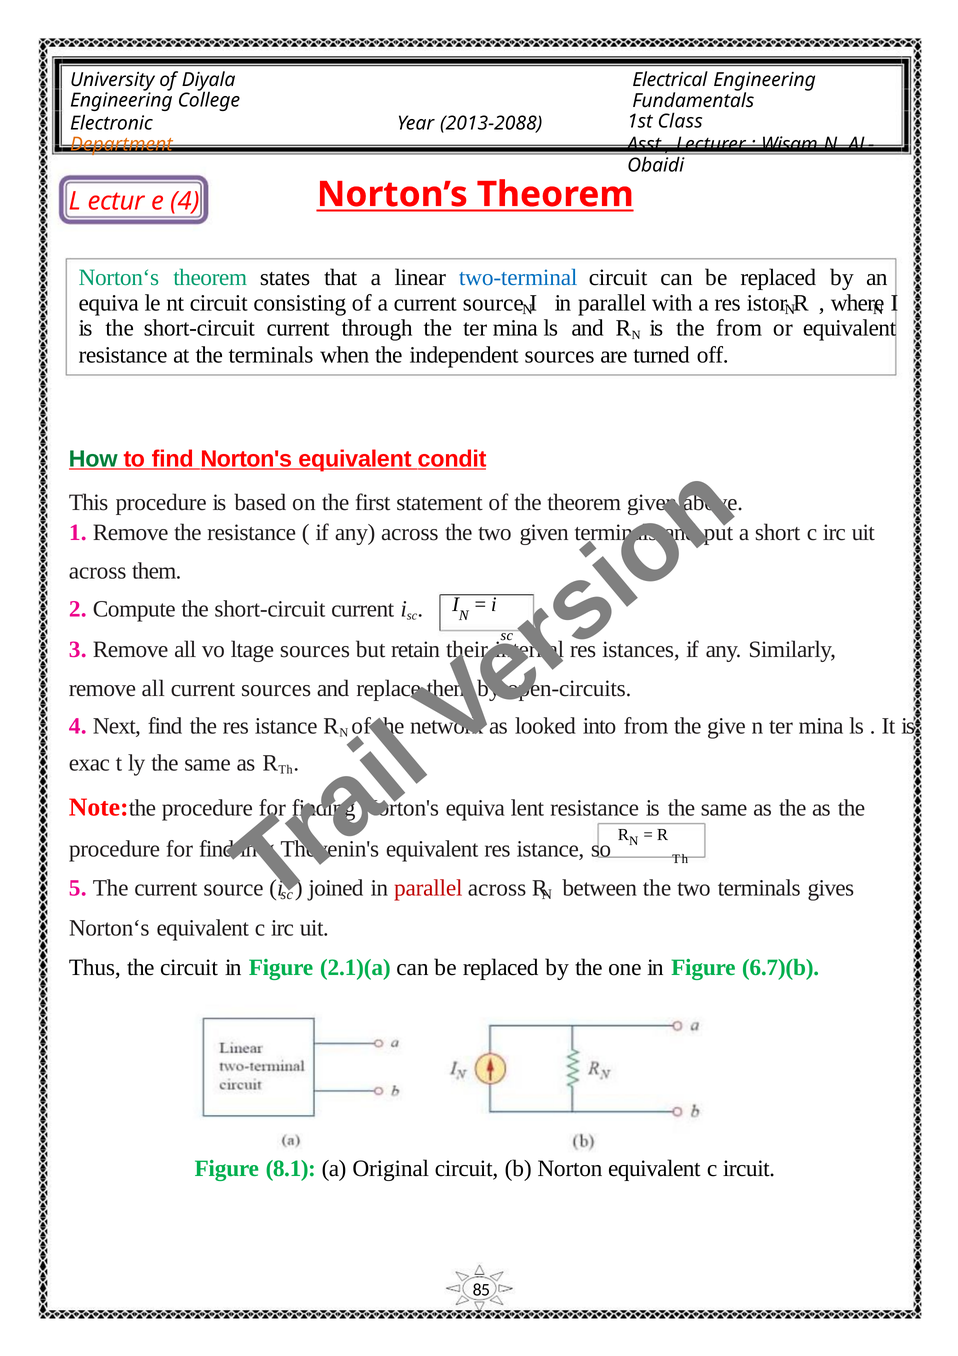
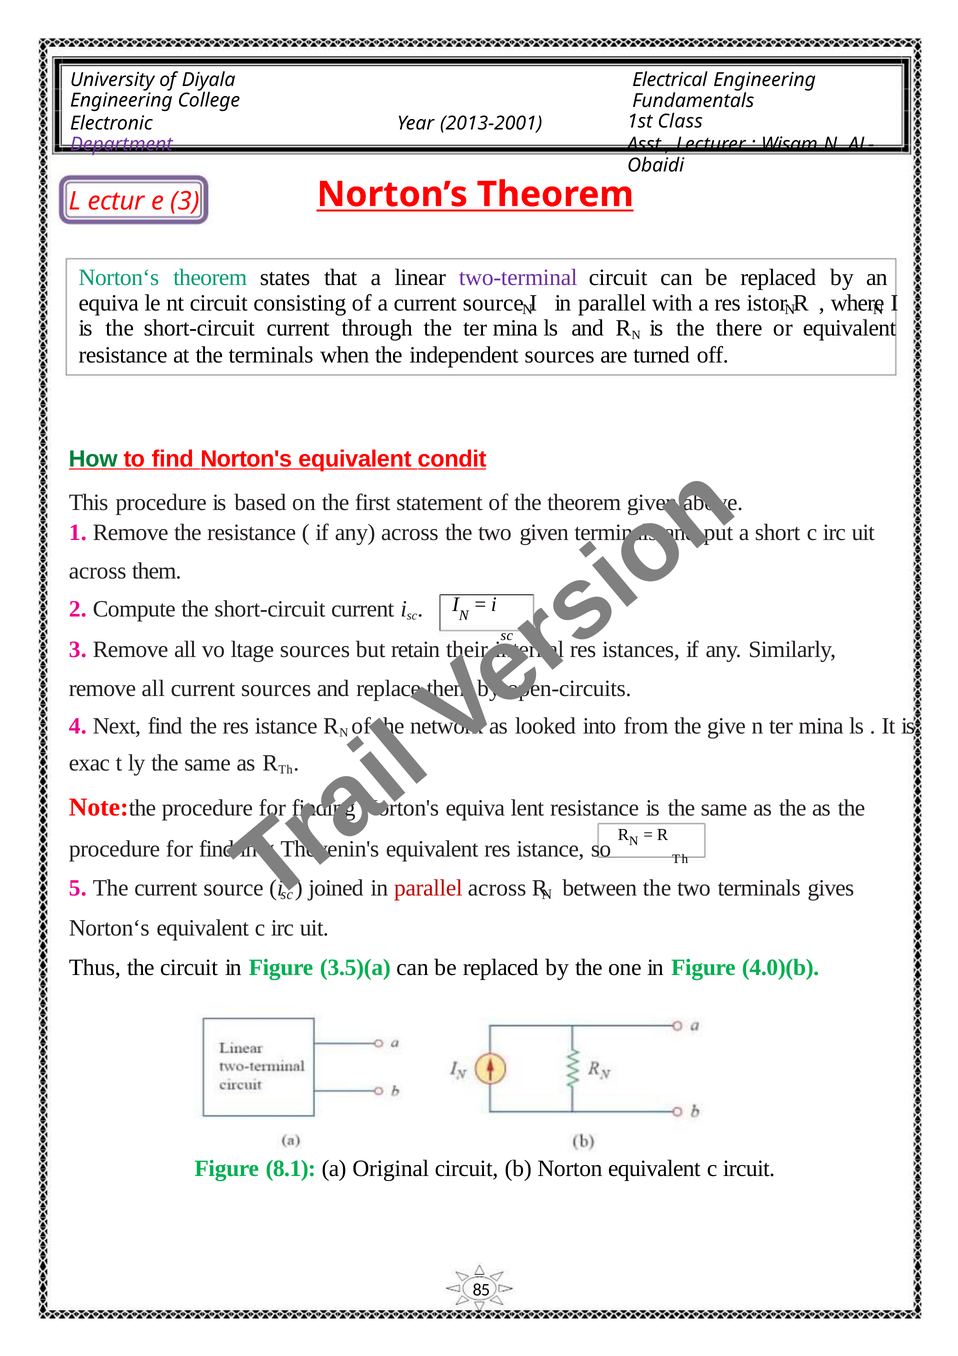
2013-2088: 2013-2088 -> 2013-2001 (491, 123)
Department colour: orange -> purple (121, 144)
e 4: 4 -> 3 (185, 201)
two-terminal colour: blue -> purple (518, 277)
the from: from -> there (739, 328)
2.1)(a: 2.1)(a -> 3.5)(a (355, 968)
6.7)(b: 6.7)(b -> 4.0)(b (781, 968)
